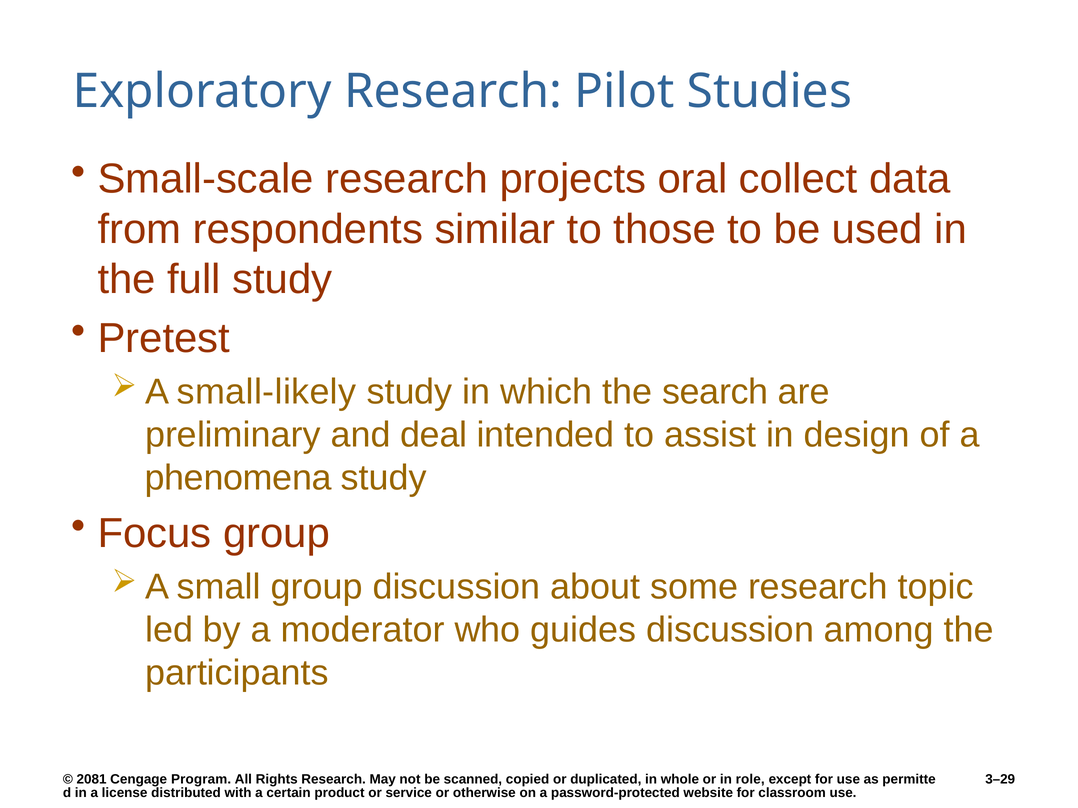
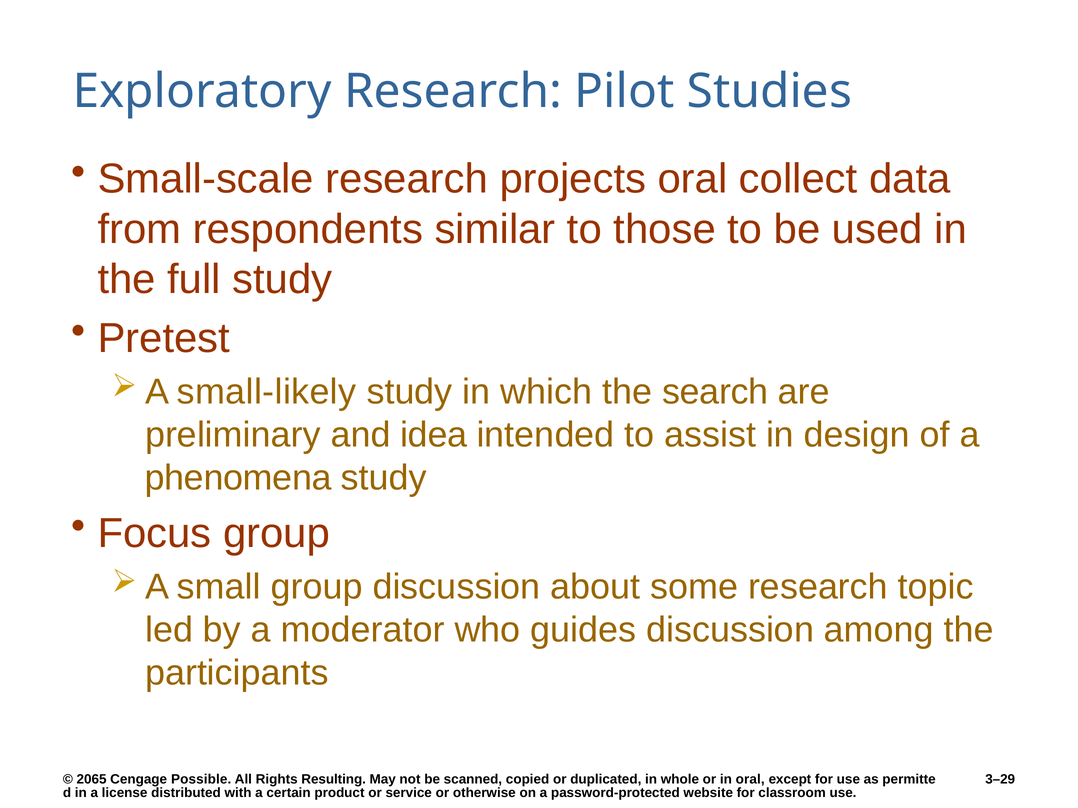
deal: deal -> idea (434, 435)
2081: 2081 -> 2065 (92, 780)
Program: Program -> Possible (201, 780)
Rights Research: Research -> Resulting (334, 780)
in role: role -> oral (750, 780)
